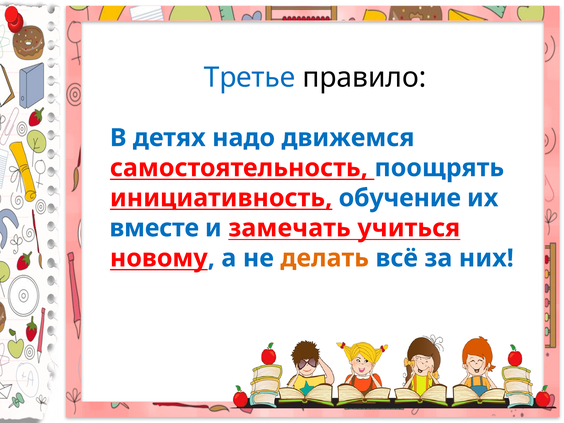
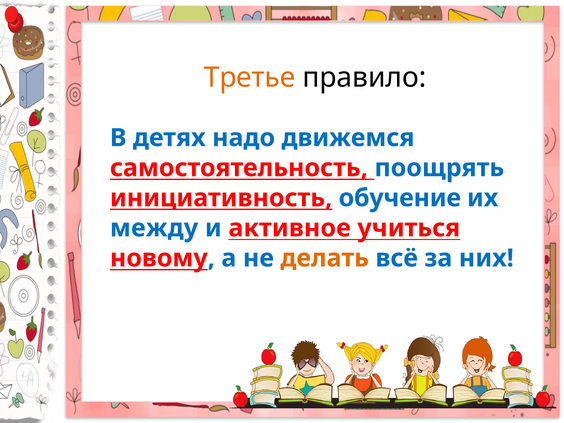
Третье colour: blue -> orange (250, 78)
вместе: вместе -> между (154, 228)
замечать: замечать -> активное (290, 228)
